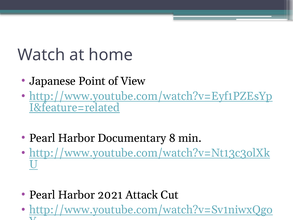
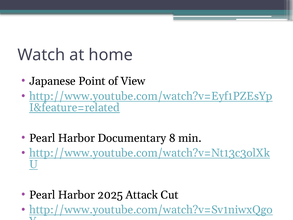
2021: 2021 -> 2025 (110, 195)
